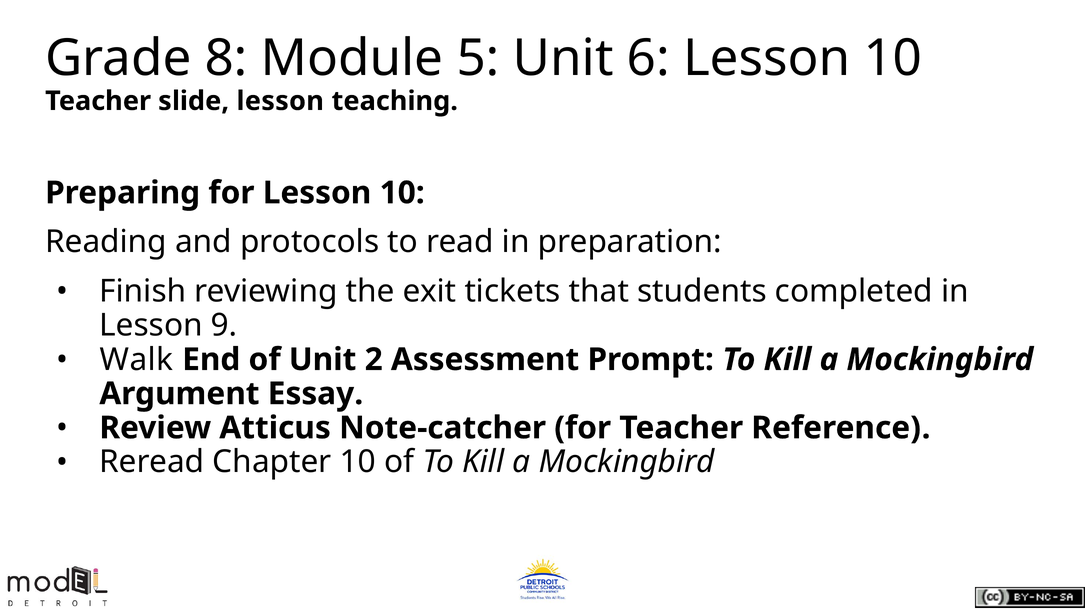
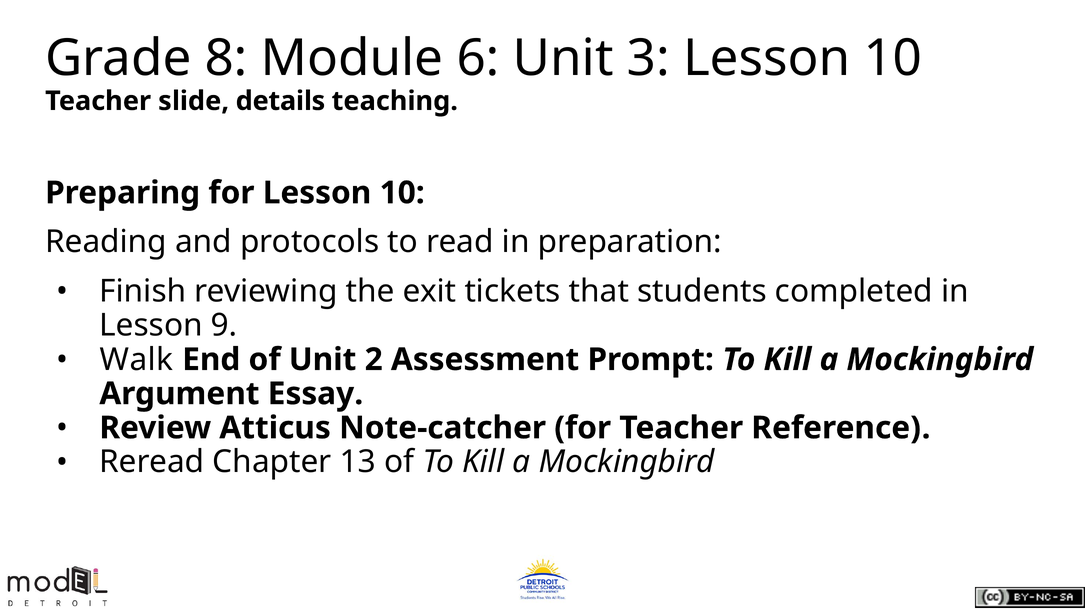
5: 5 -> 6 (478, 59)
6: 6 -> 3 (648, 59)
slide lesson: lesson -> details (280, 101)
Chapter 10: 10 -> 13 (358, 462)
